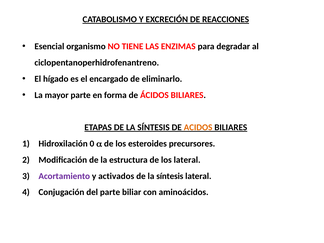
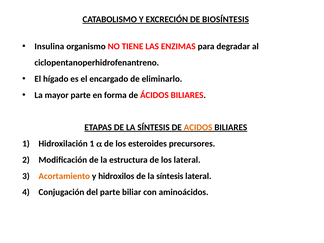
REACCIONES: REACCIONES -> BIOSÍNTESIS (226, 19)
Esencial: Esencial -> Insulina (49, 46)
Hidroxilación 0: 0 -> 1 (92, 144)
Acortamiento colour: purple -> orange (64, 176)
activados: activados -> hidroxilos (116, 176)
